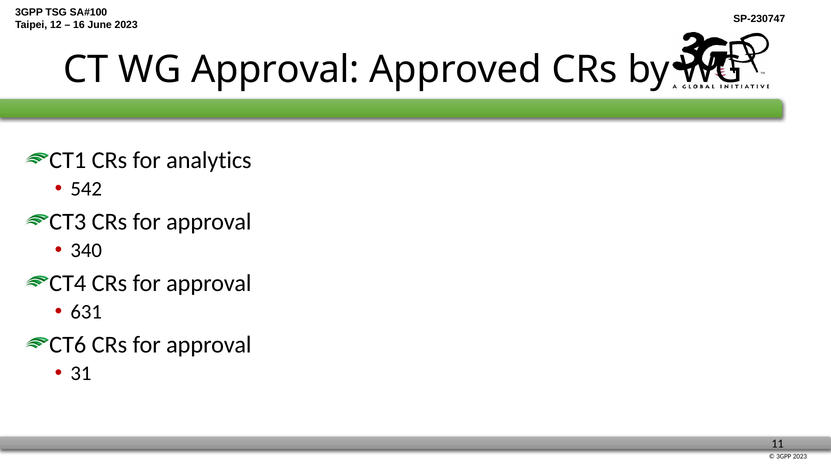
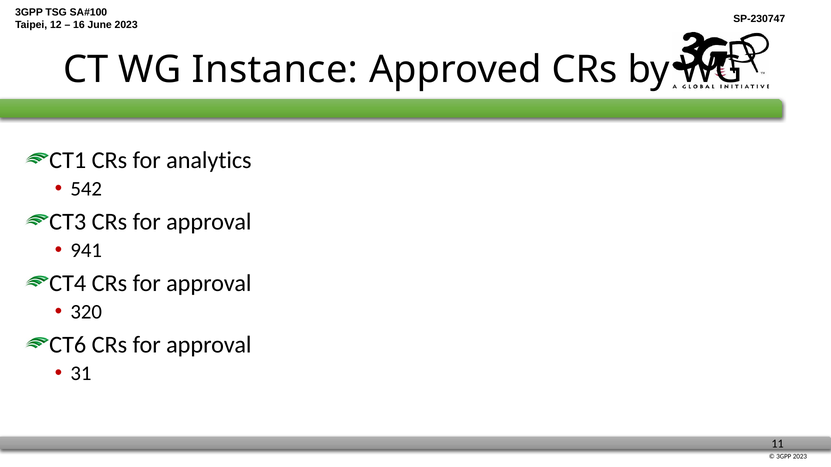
WG Approval: Approval -> Instance (275, 70)
340: 340 -> 941 (86, 251)
631: 631 -> 320 (86, 312)
